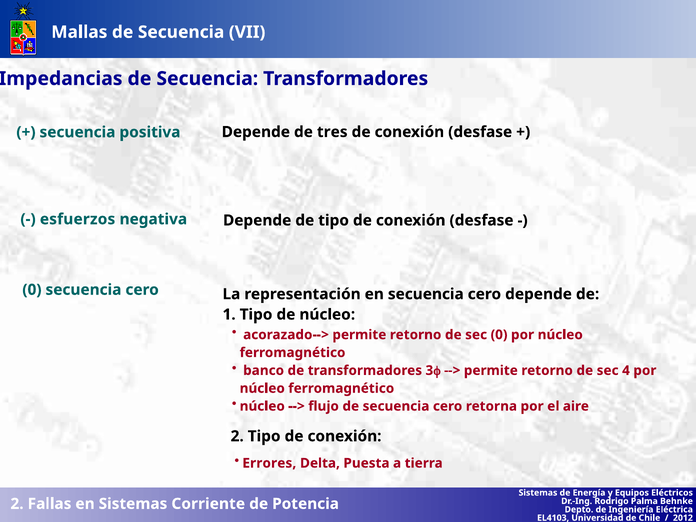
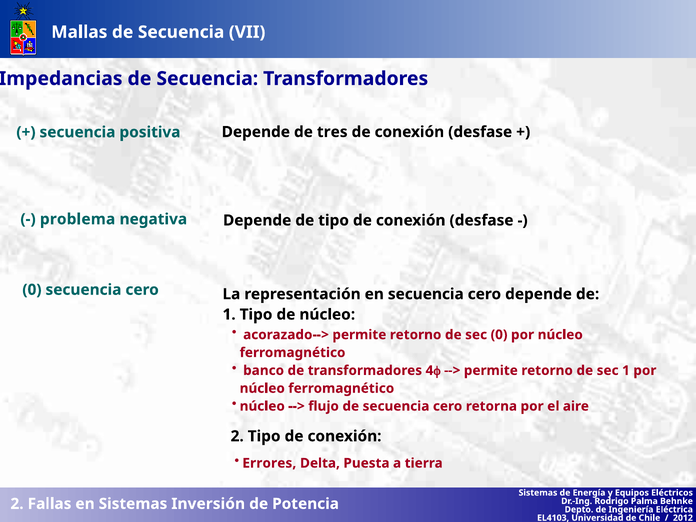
esfuerzos: esfuerzos -> problema (78, 219)
3: 3 -> 4 (429, 370)
sec 4: 4 -> 1 (626, 370)
Corriente: Corriente -> Inversión (208, 504)
